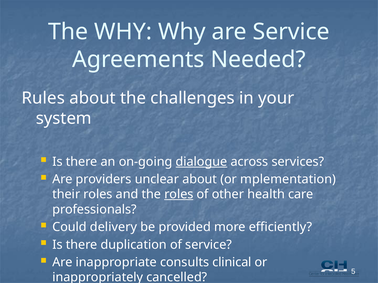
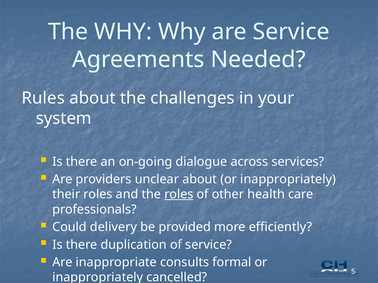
dialogue underline: present -> none (201, 162)
about or mplementation: mplementation -> inappropriately (288, 180)
clinical: clinical -> formal (232, 263)
